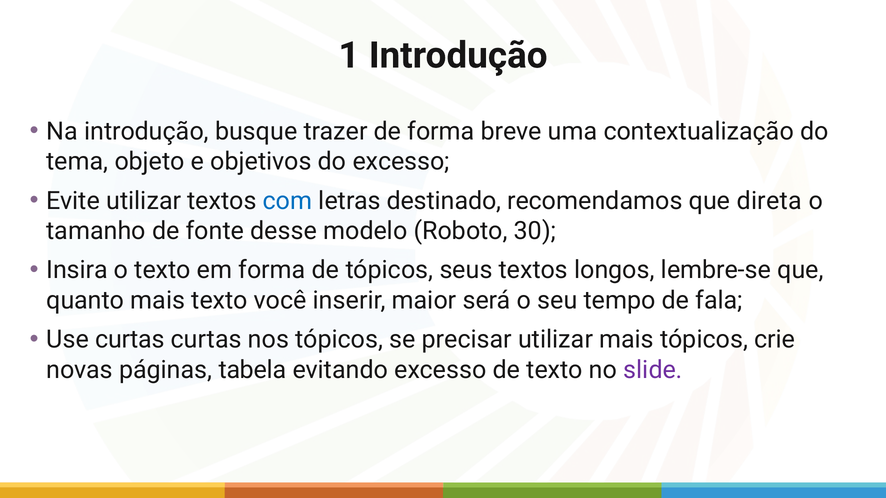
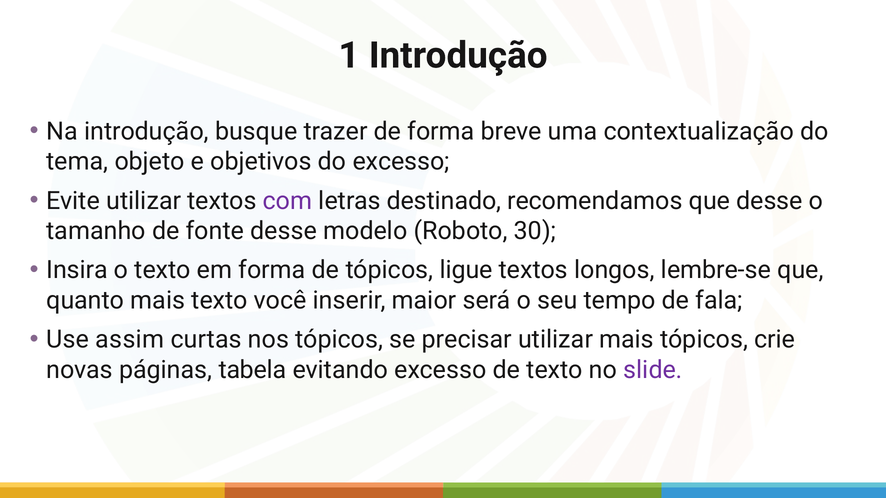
com colour: blue -> purple (287, 201)
que direta: direta -> desse (769, 201)
seus: seus -> ligue (466, 270)
Use curtas: curtas -> assim (130, 340)
